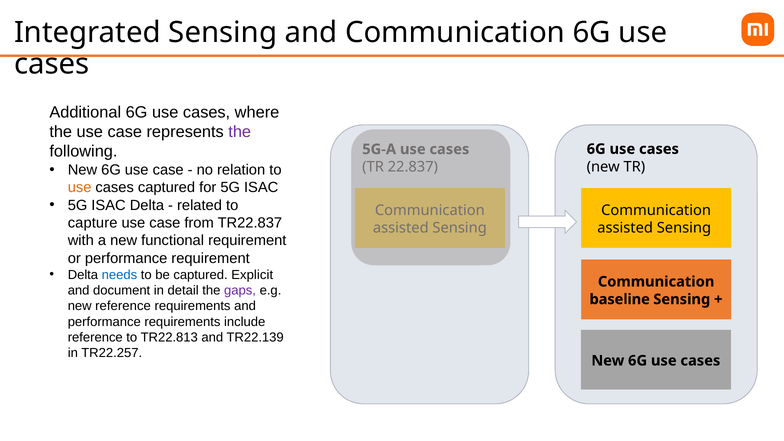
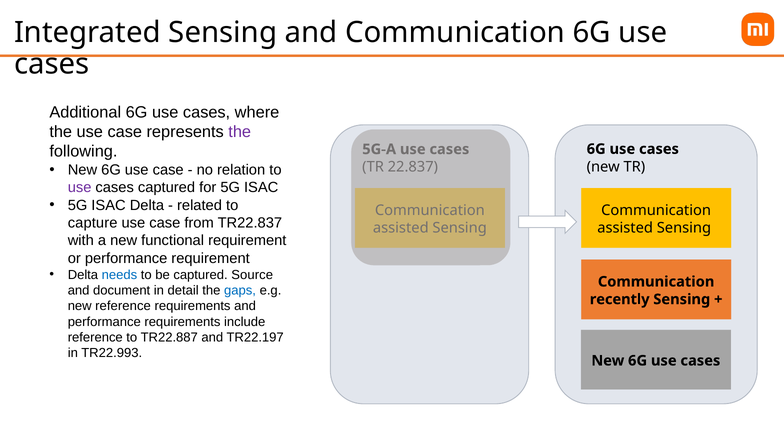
use colour: orange -> purple (80, 188)
Explicit: Explicit -> Source (252, 275)
gaps colour: purple -> blue (240, 290)
baseline: baseline -> recently (620, 299)
TR22.813: TR22.813 -> TR22.887 (169, 337)
TR22.139: TR22.139 -> TR22.197 (255, 337)
TR22.257: TR22.257 -> TR22.993 (112, 353)
